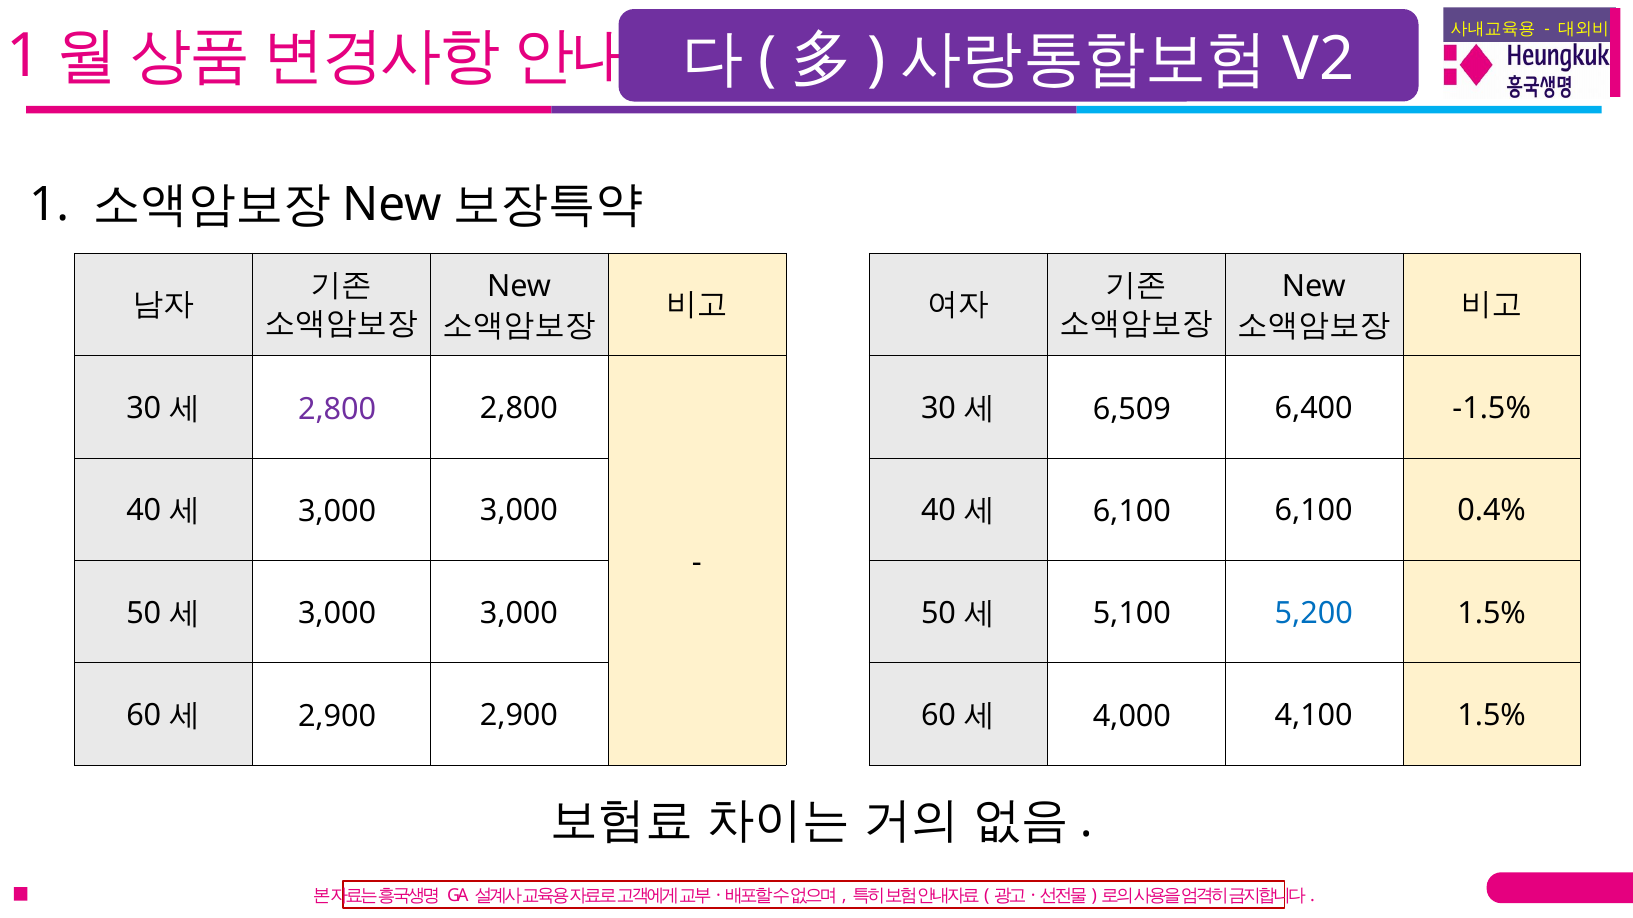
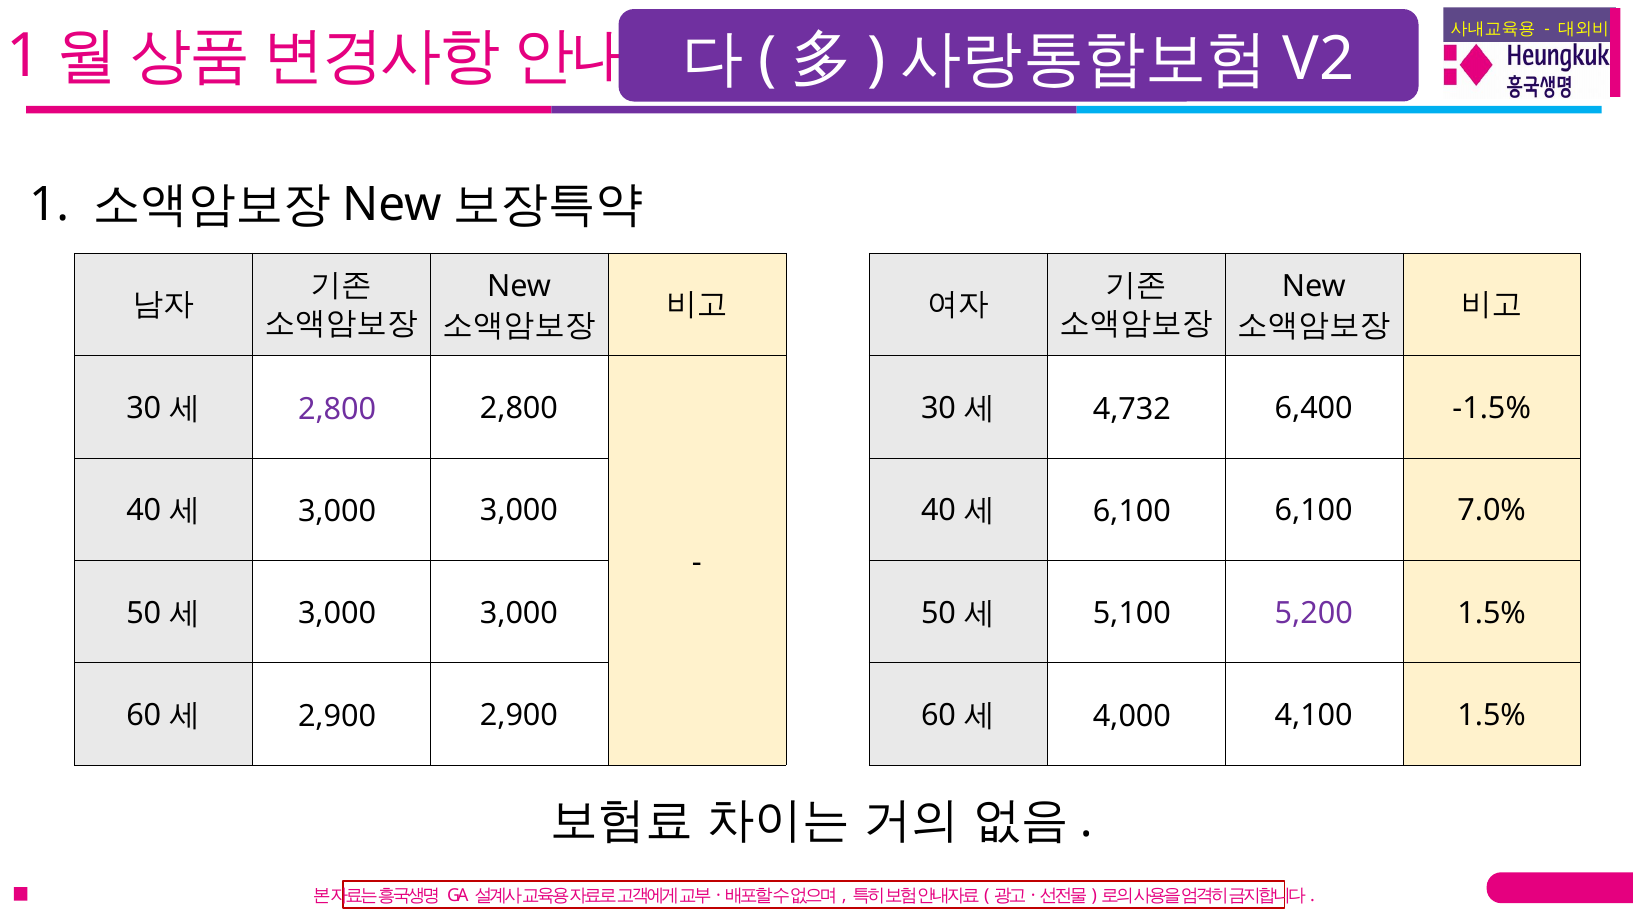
6,509: 6,509 -> 4,732 (1132, 409)
0.4%: 0.4% -> 7.0% (1492, 511)
5,200 colour: blue -> purple (1314, 613)
